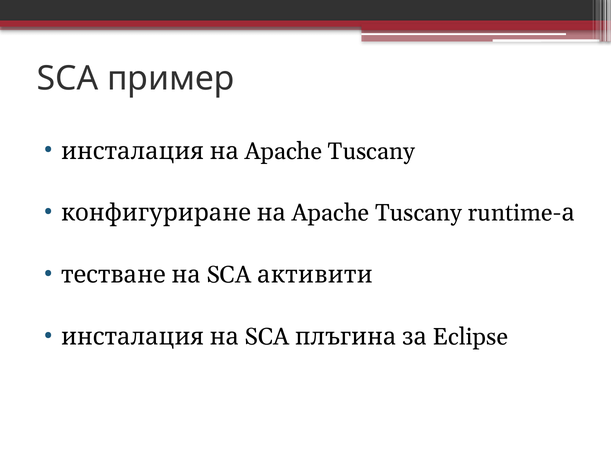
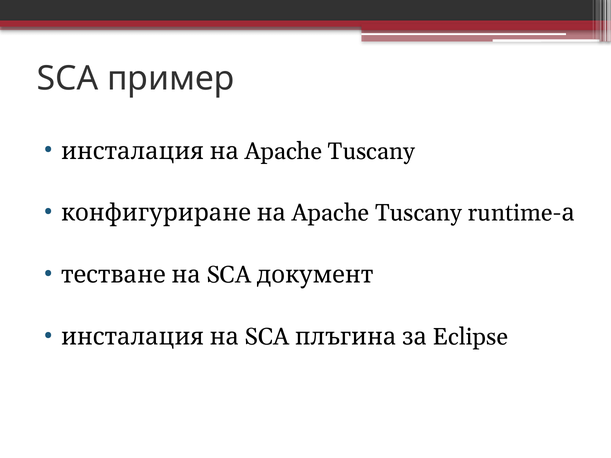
активити: активити -> документ (315, 275)
